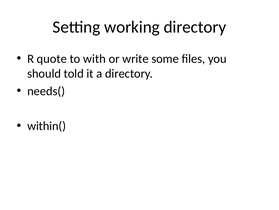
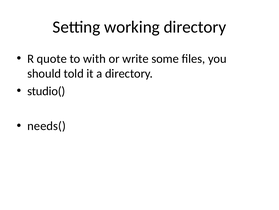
needs(: needs( -> studio( (46, 91)
within(: within( -> needs( (47, 126)
